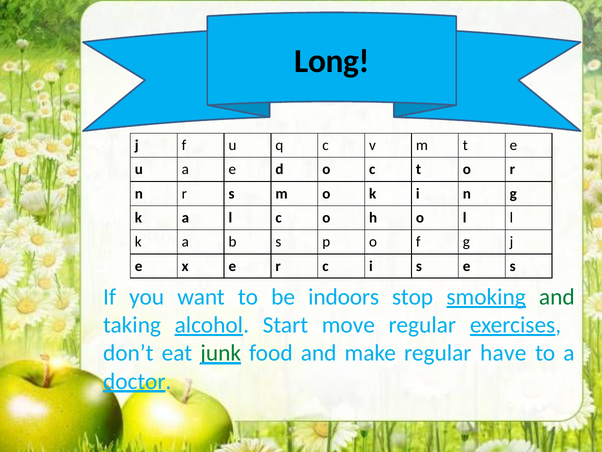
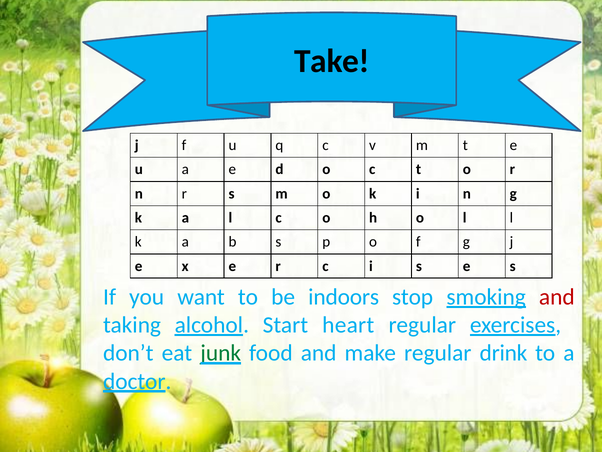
Long: Long -> Take (332, 61)
and colour: green -> red (557, 297)
move: move -> heart (348, 325)
have: have -> drink (503, 353)
